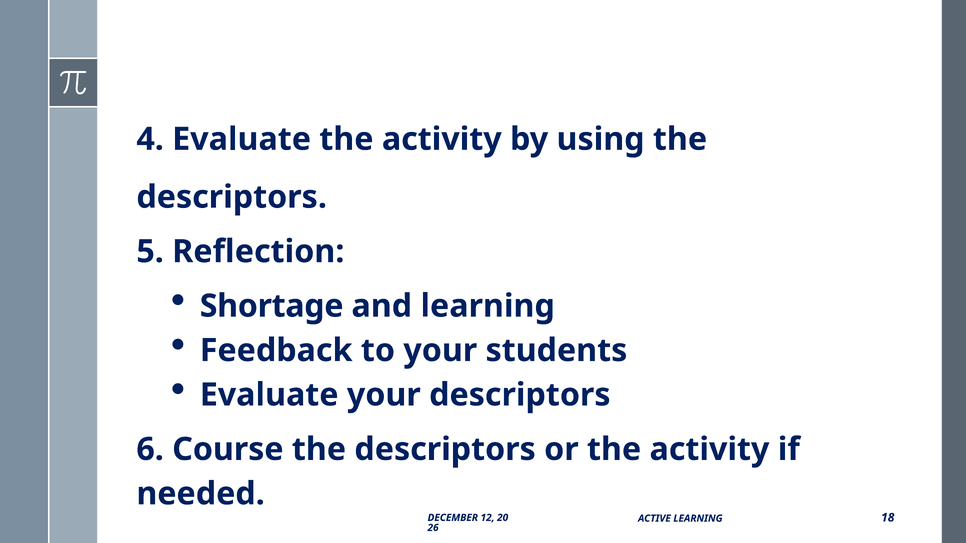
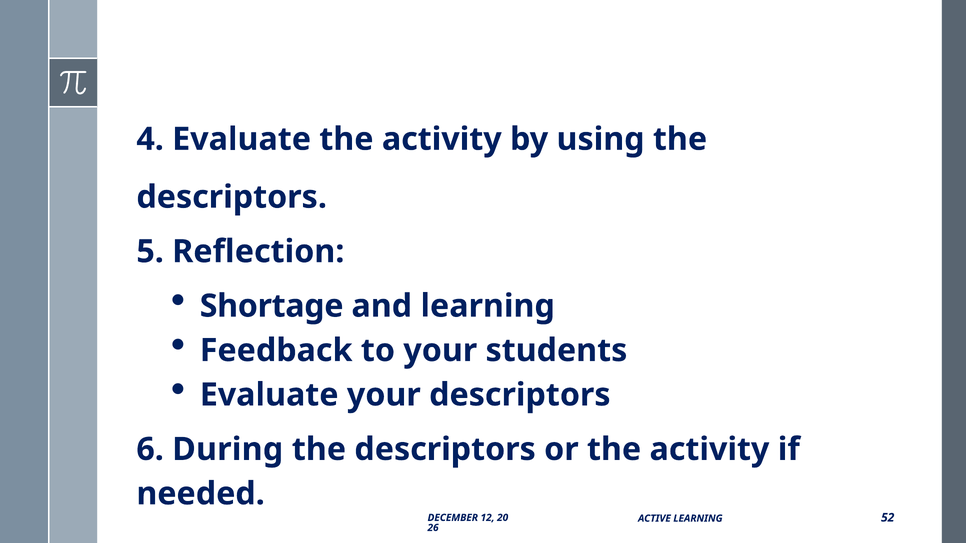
Course: Course -> During (228, 450)
18: 18 -> 52 (888, 518)
